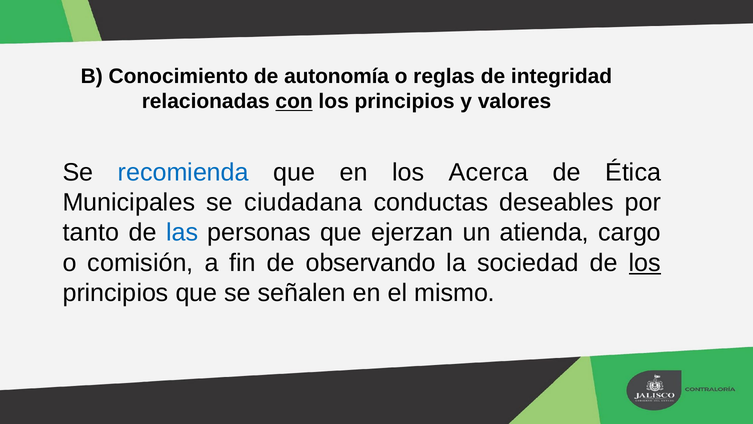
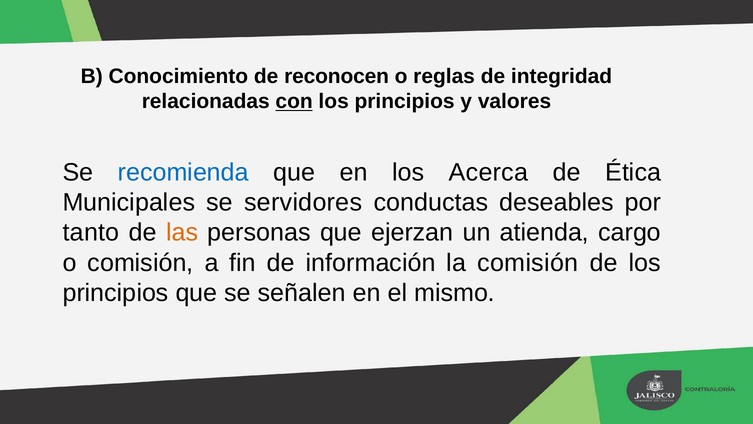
autonomía: autonomía -> reconocen (337, 76)
ciudadana: ciudadana -> servidores (303, 202)
las colour: blue -> orange (182, 232)
observando: observando -> información (371, 263)
la sociedad: sociedad -> comisión (528, 263)
los underline: present -> none (645, 263)
